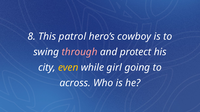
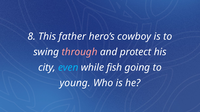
patrol: patrol -> father (72, 37)
even colour: yellow -> light blue (68, 68)
girl: girl -> fish (114, 68)
across: across -> young (75, 83)
